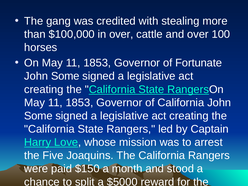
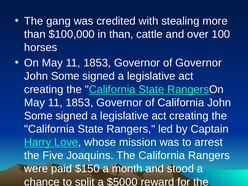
in over: over -> than (121, 34)
of Fortunate: Fortunate -> Governor (199, 63)
